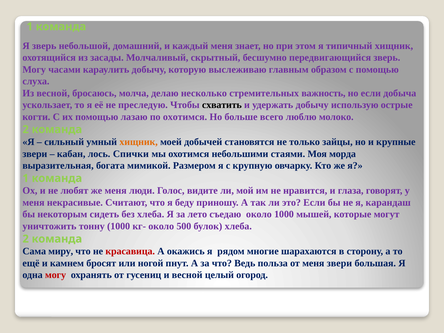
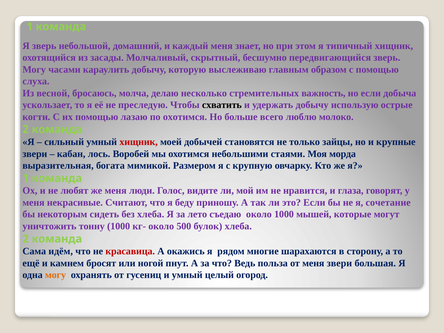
хищник colour: orange -> red (139, 142)
Спички: Спички -> Воробей (131, 154)
карандаш: карандаш -> сочетание (388, 203)
миру: миру -> идём (61, 251)
могу colour: red -> orange (56, 275)
и весной: весной -> умный (187, 275)
